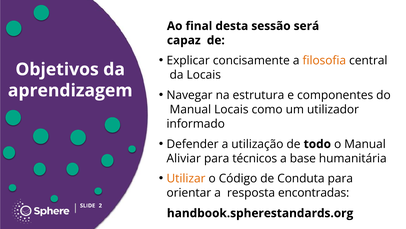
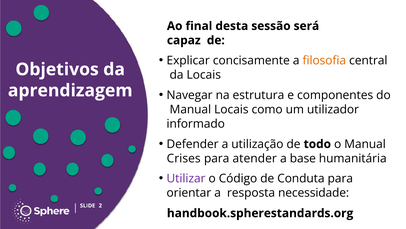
Aliviar: Aliviar -> Crises (184, 158)
técnicos: técnicos -> atender (255, 158)
Utilizar colour: orange -> purple (186, 178)
encontradas: encontradas -> necessidade (314, 192)
